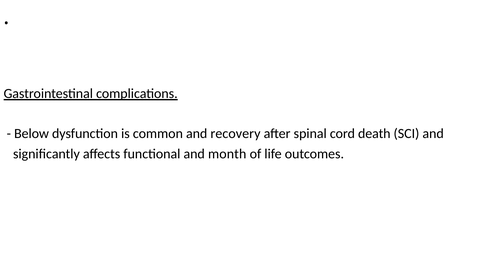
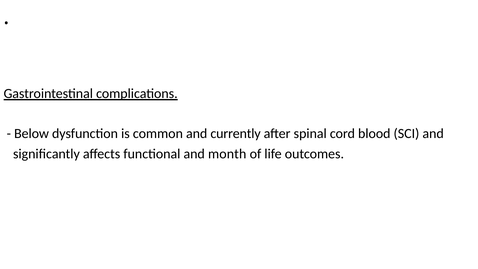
recovery: recovery -> currently (236, 134)
death: death -> blood (374, 134)
